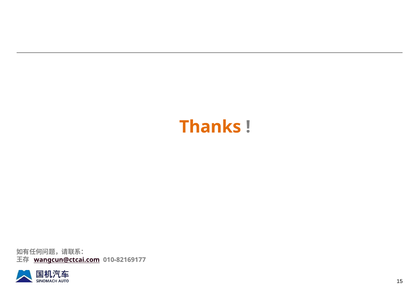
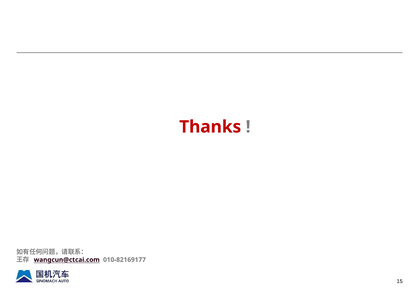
Thanks colour: orange -> red (210, 127)
